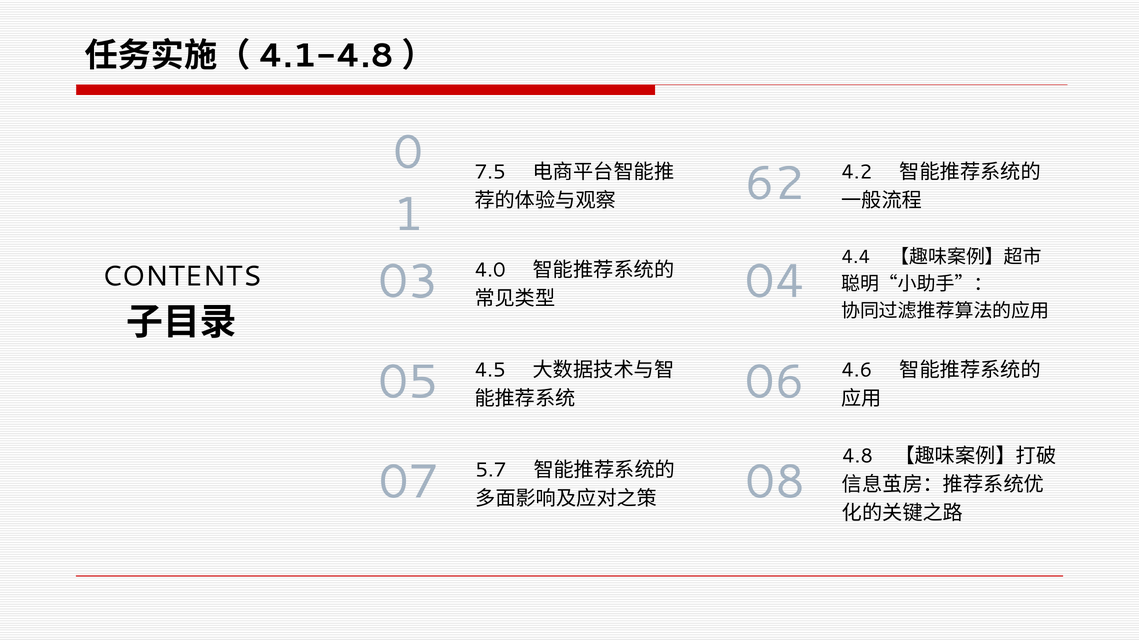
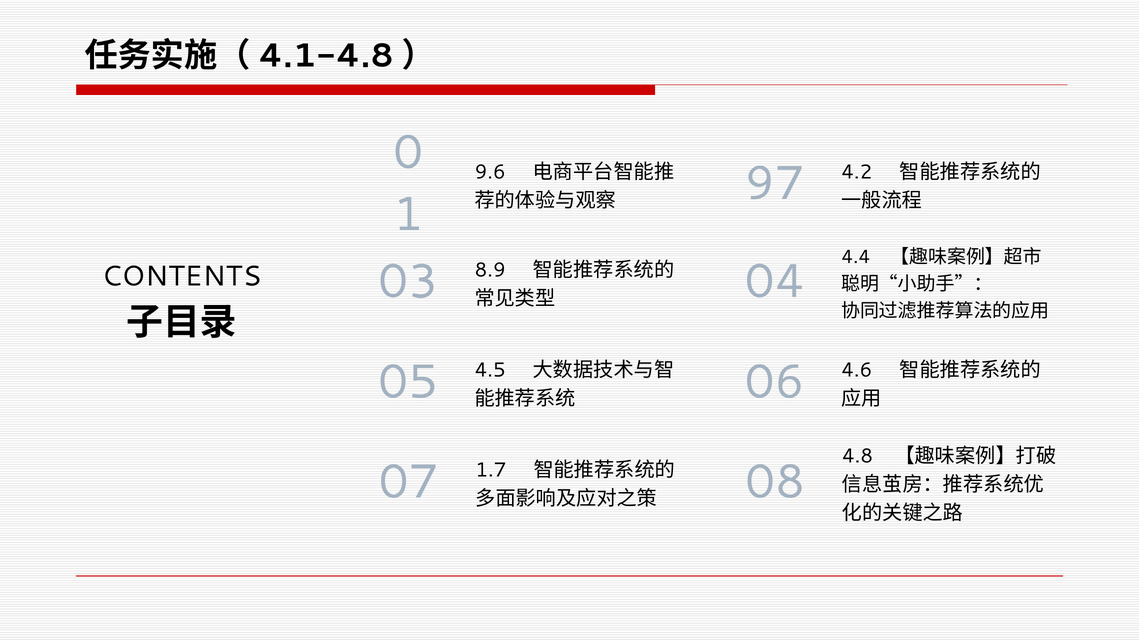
7.5: 7.5 -> 9.6 (490, 172)
62: 62 -> 97 (775, 184)
4.0: 4.0 -> 8.9 (490, 270)
5.7: 5.7 -> 1.7 (491, 471)
